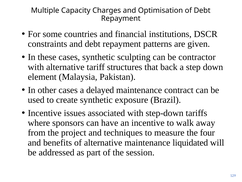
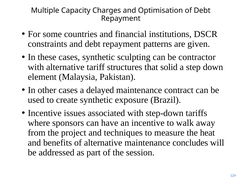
back: back -> solid (169, 67)
four: four -> heat (207, 132)
liquidated: liquidated -> concludes (190, 142)
